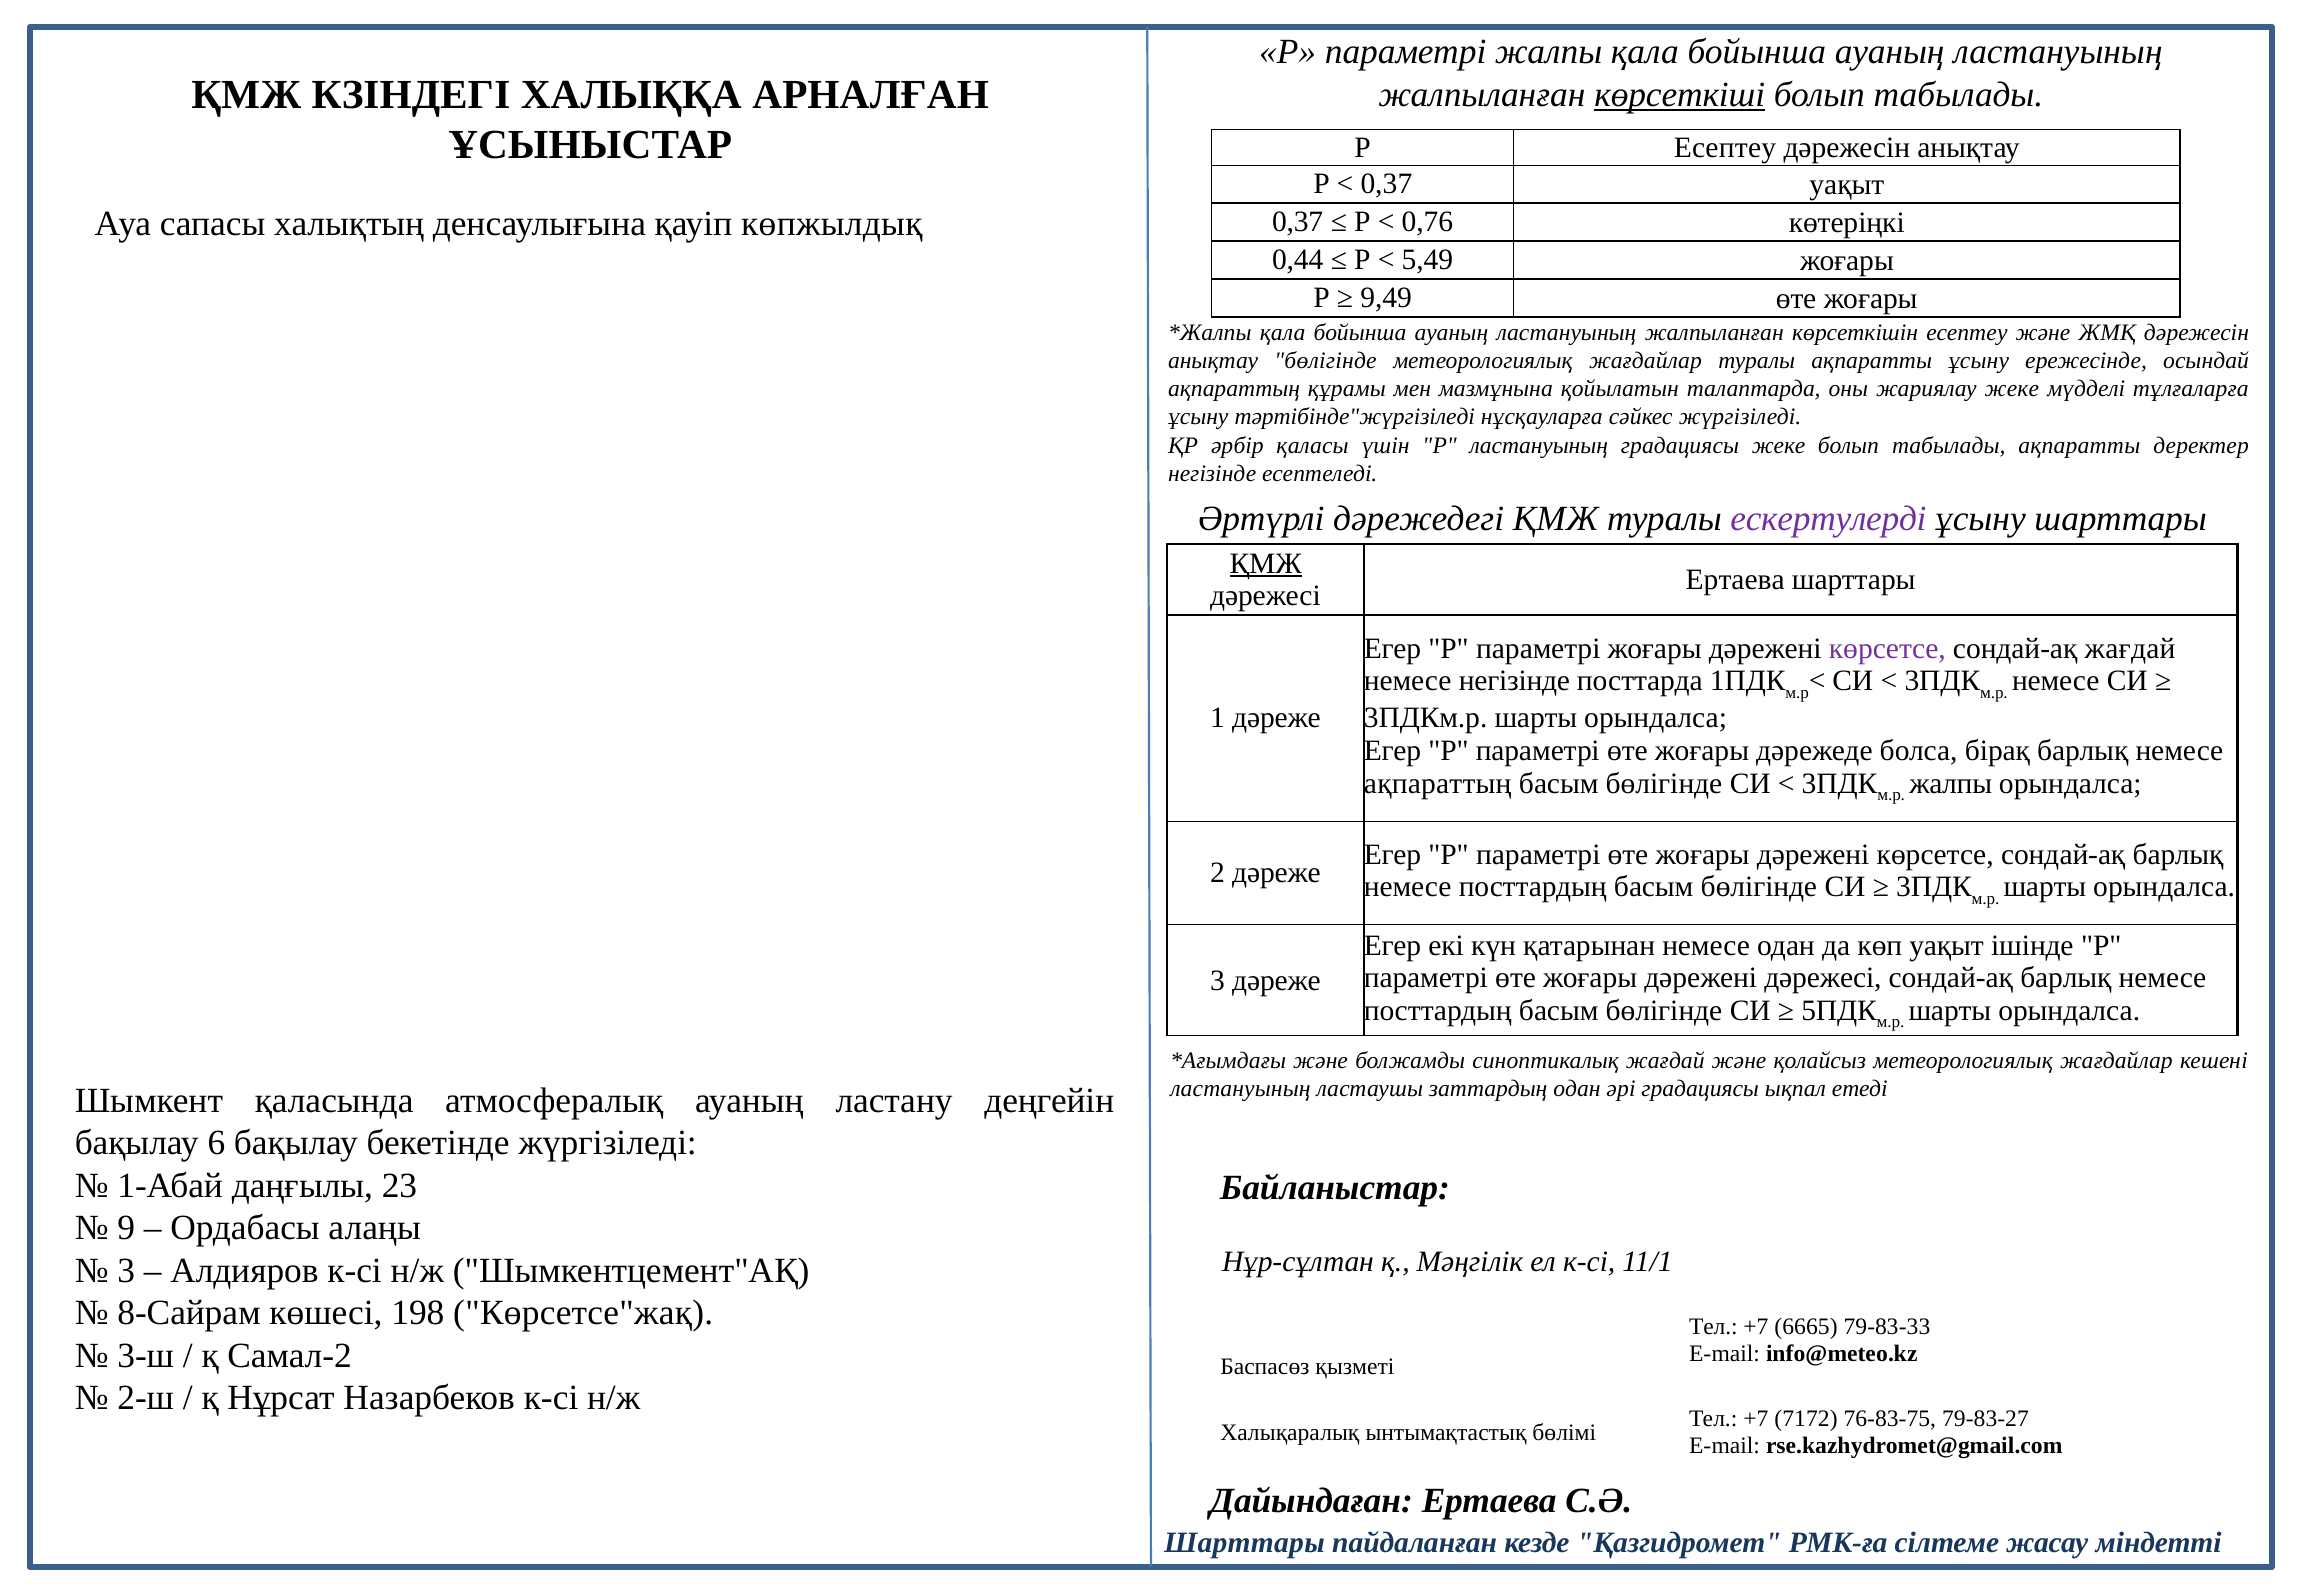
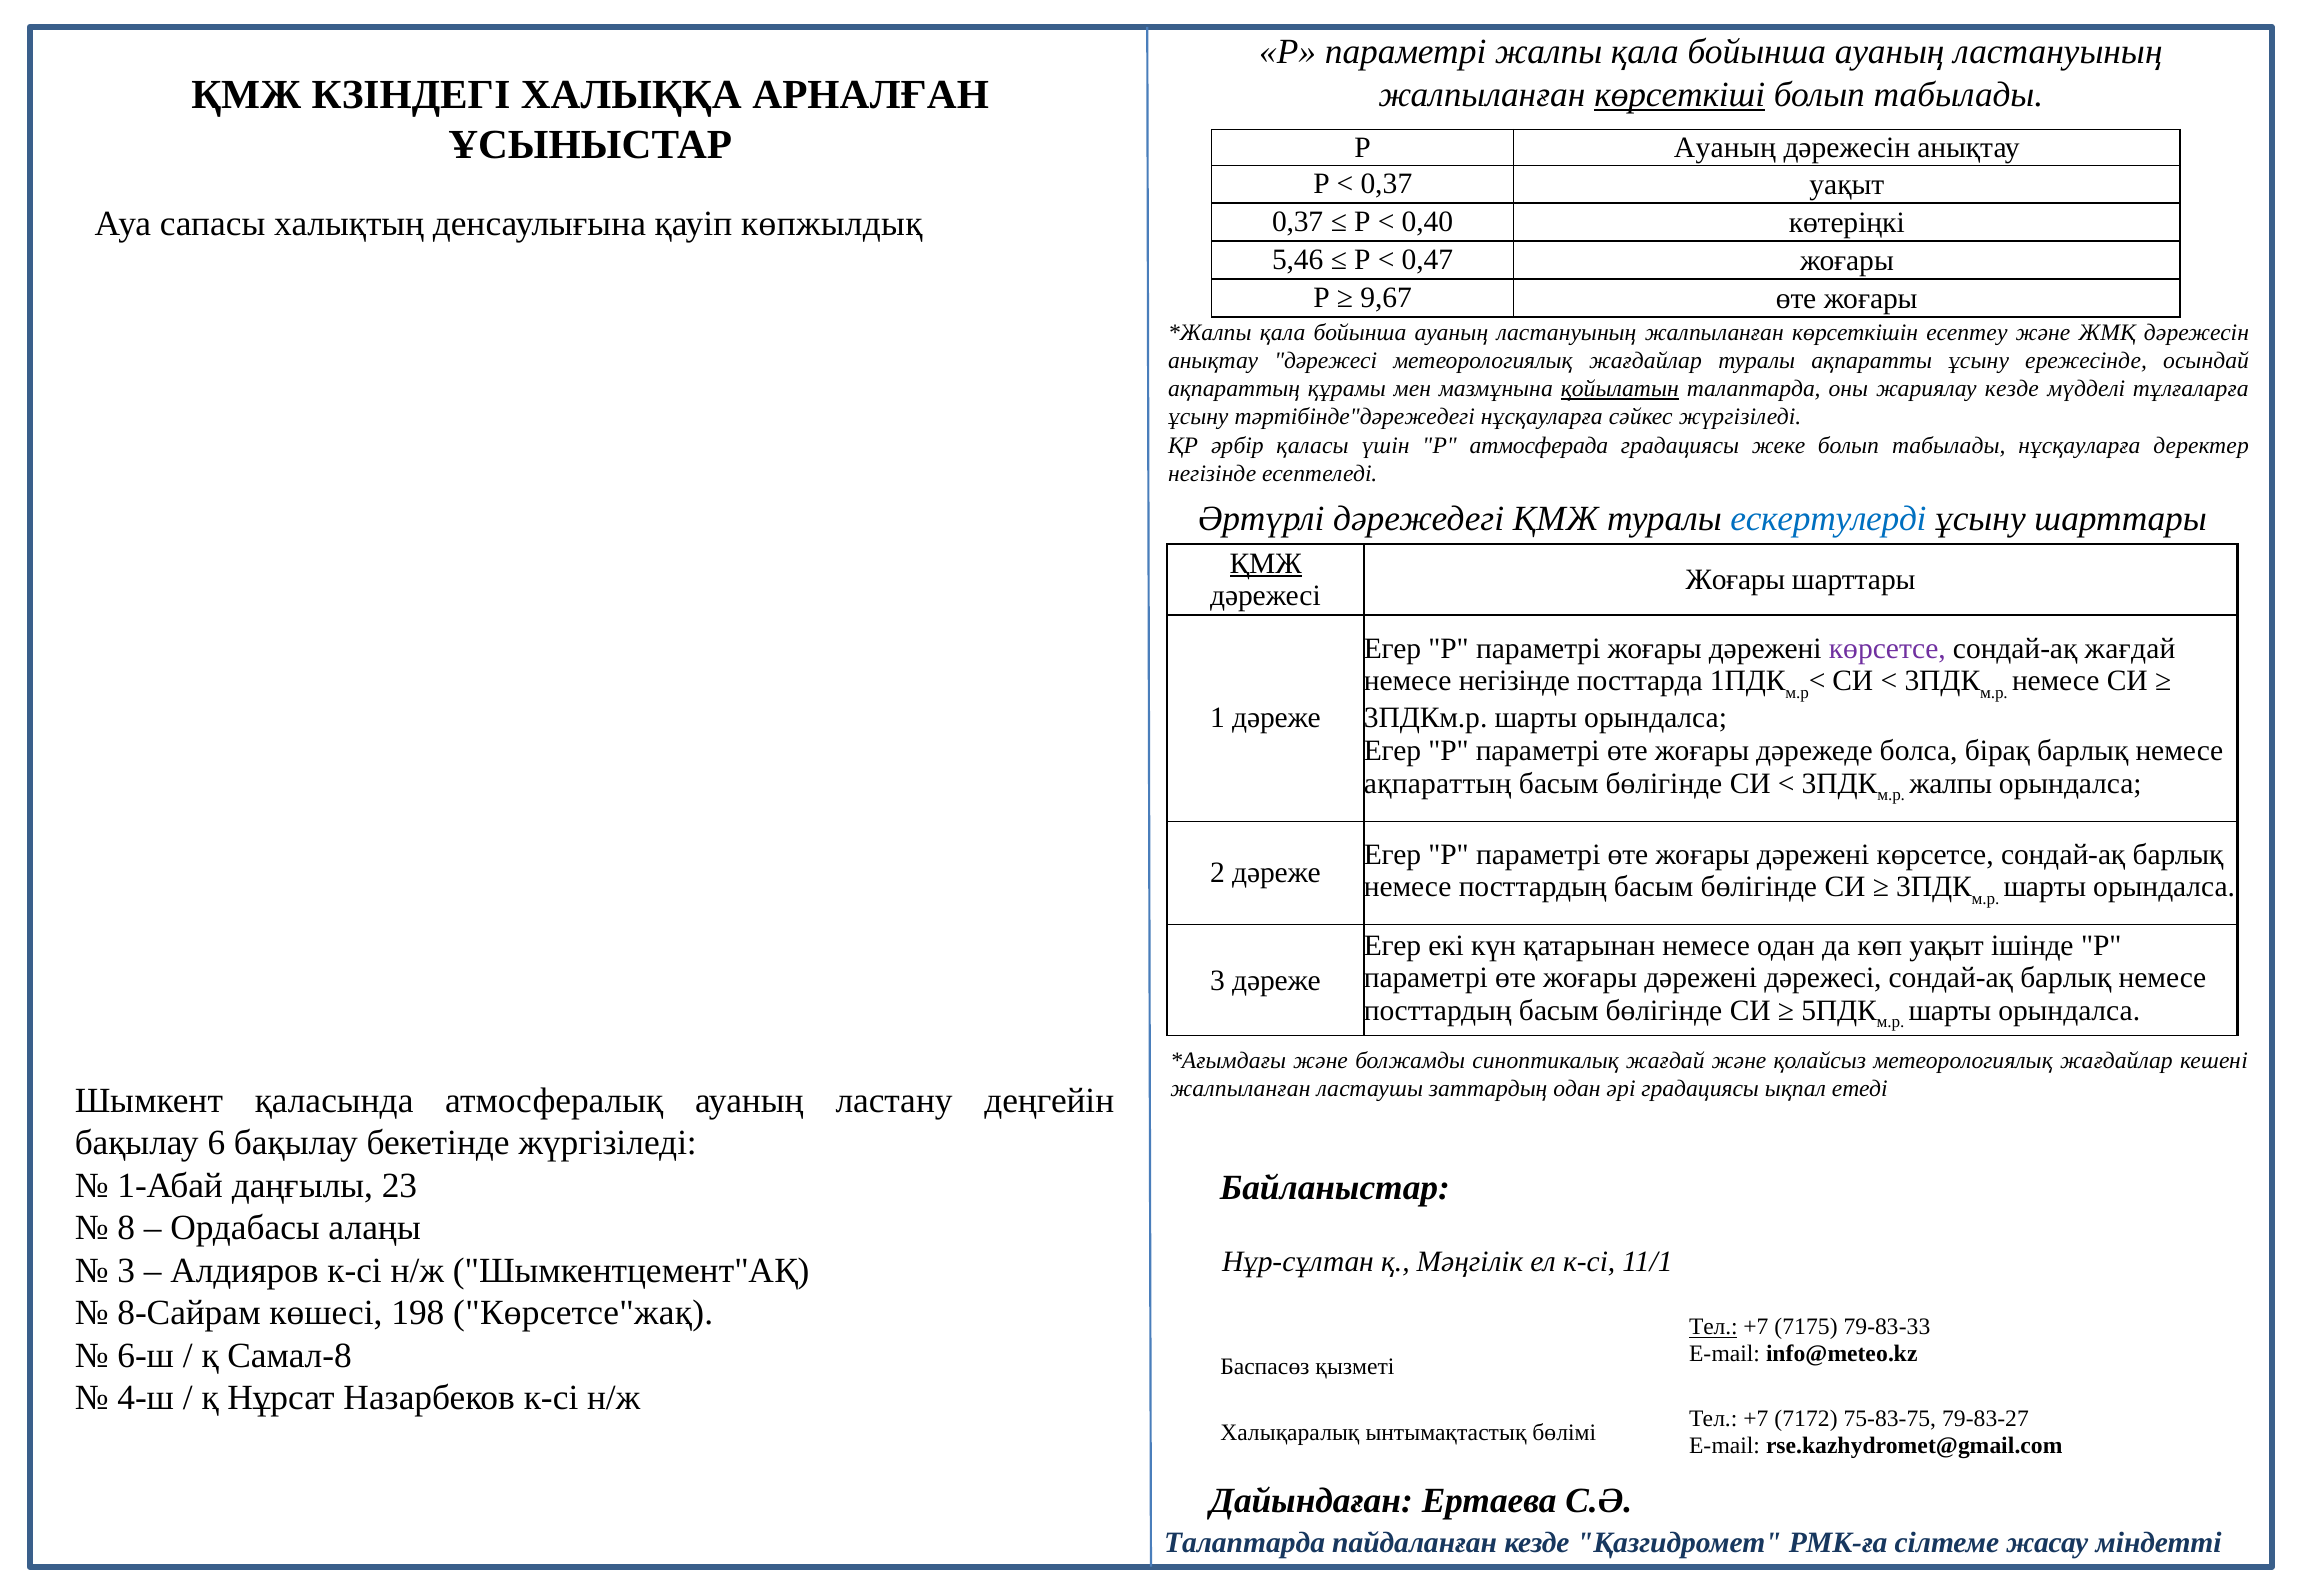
Р Есептеу: Есептеу -> Ауаның (1725, 148)
0,76: 0,76 -> 0,40 (1427, 222)
0,44: 0,44 -> 5,46 (1298, 260)
5,49: 5,49 -> 0,47 (1427, 260)
9,49: 9,49 -> 9,67 (1386, 298)
анықтау бөлігінде: бөлігінде -> дәрежесі (1326, 361)
қойылатын underline: none -> present (1620, 389)
жариялау жеке: жеке -> кезде (2012, 389)
тәртібінде"жүргізіледі: тәртібінде"жүргізіледі -> тәртібінде"дәрежедегі (1355, 417)
Р ластануының: ластануының -> атмосферада (1539, 445)
табылады ақпаратты: ақпаратты -> нұсқауларға (2079, 445)
ескертулерді colour: purple -> blue (1828, 519)
Ертаева: Ертаева -> Жоғары (1735, 579)
ластануының: ластануының -> жалпыланған (1240, 1089)
9: 9 -> 8 (126, 1228)
Тел underline: none -> present (1713, 1327)
6665: 6665 -> 7175 (1806, 1327)
3-ш: 3-ш -> 6-ш (146, 1355)
Самал-2: Самал-2 -> Самал-8 (290, 1355)
2-ш: 2-ш -> 4-ш (146, 1398)
76-83-75: 76-83-75 -> 75-83-75 (1890, 1419)
Шарттары: Шарттары -> Талаптарда (1245, 1542)
